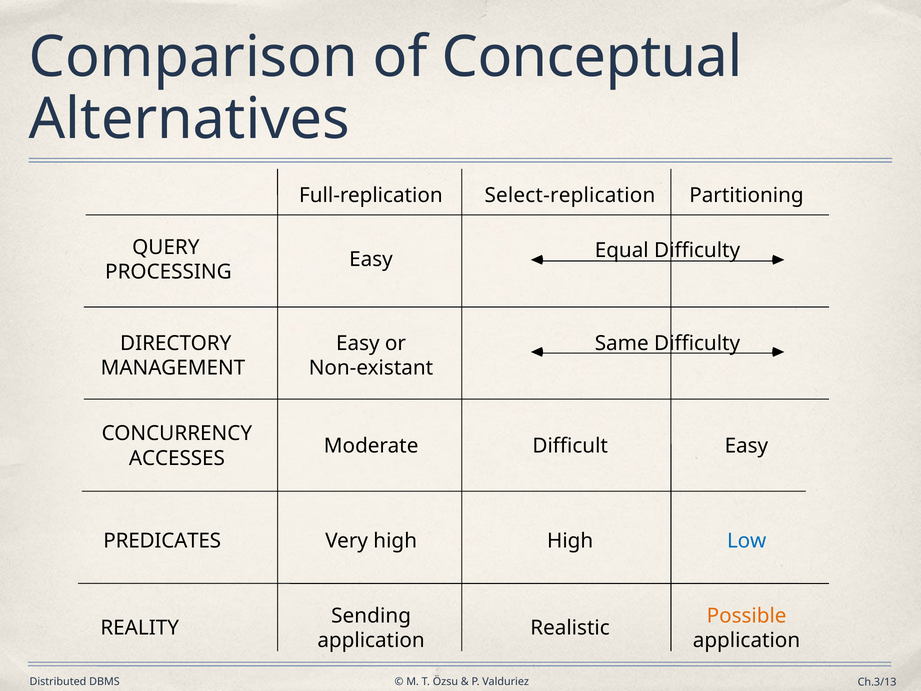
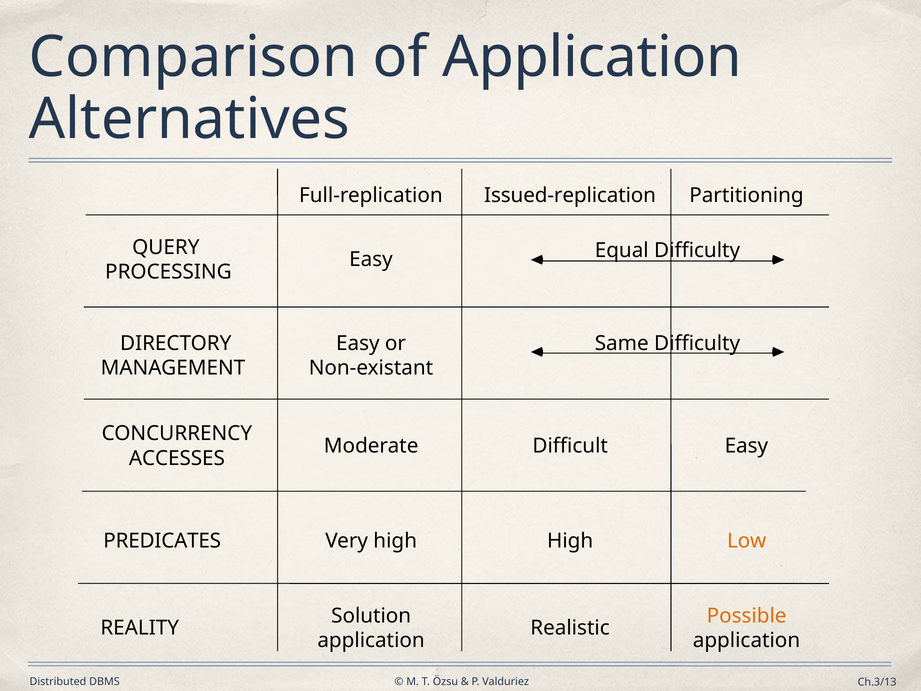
of Conceptual: Conceptual -> Application (592, 57)
Select-replication: Select-replication -> Issued-replication (570, 195)
Low colour: blue -> orange (747, 541)
Sending: Sending -> Solution (371, 616)
